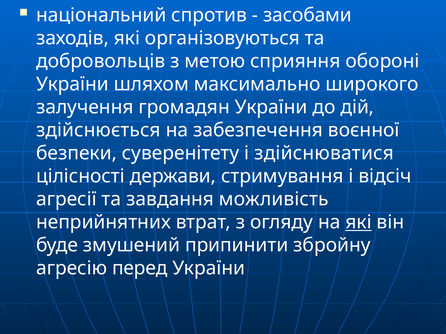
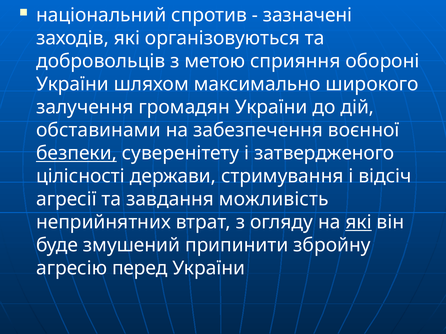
засобами: засобами -> зазначені (307, 15)
здійснюється: здійснюється -> обставинами (98, 130)
безпеки underline: none -> present (76, 153)
здійснюватися: здійснюватися -> затвердженого (324, 153)
